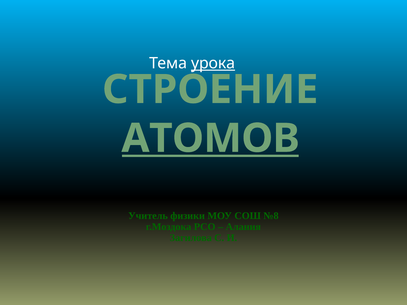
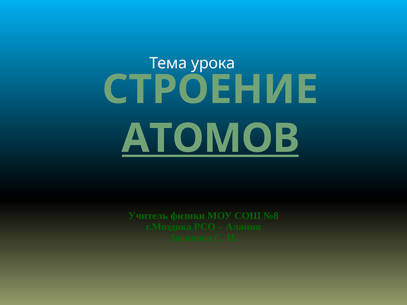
урока underline: present -> none (213, 63)
